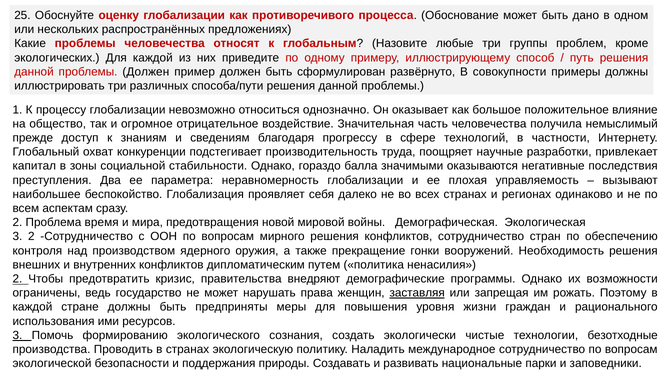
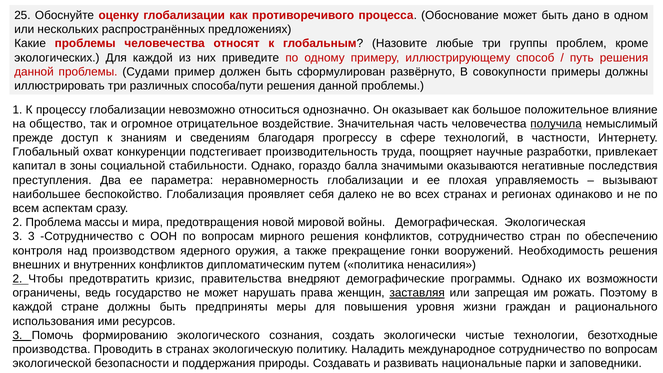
проблемы Должен: Должен -> Судами (146, 72)
получила underline: none -> present (556, 124)
время: время -> массы (102, 222)
3 2: 2 -> 3 (31, 237)
